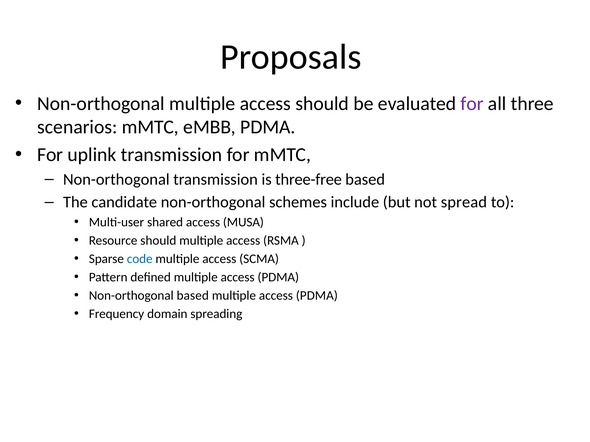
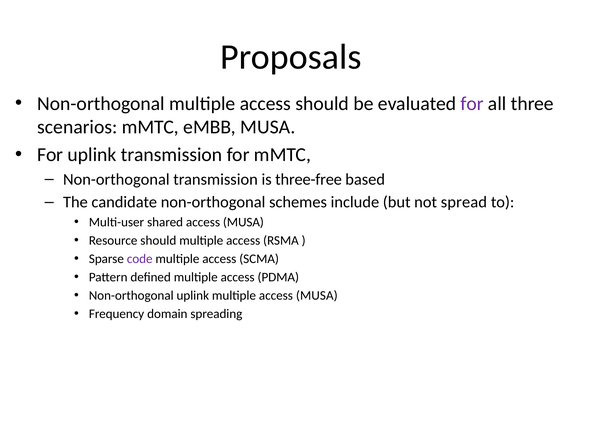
eMBB PDMA: PDMA -> MUSA (268, 127)
code colour: blue -> purple (140, 259)
Non-orthogonal based: based -> uplink (193, 296)
PDMA: PDMA -> MUSA (317, 296)
